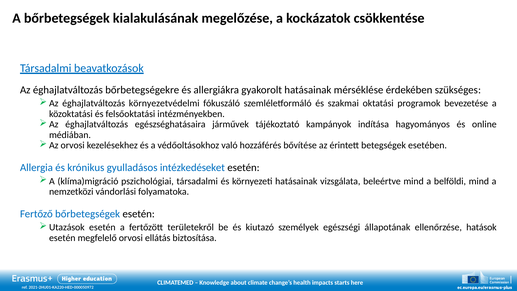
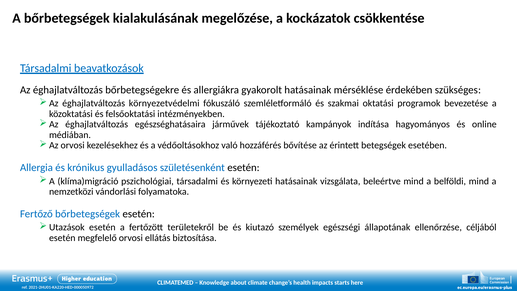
intézkedéseket: intézkedéseket -> születésenként (192, 167)
hatások: hatások -> céljából (481, 227)
